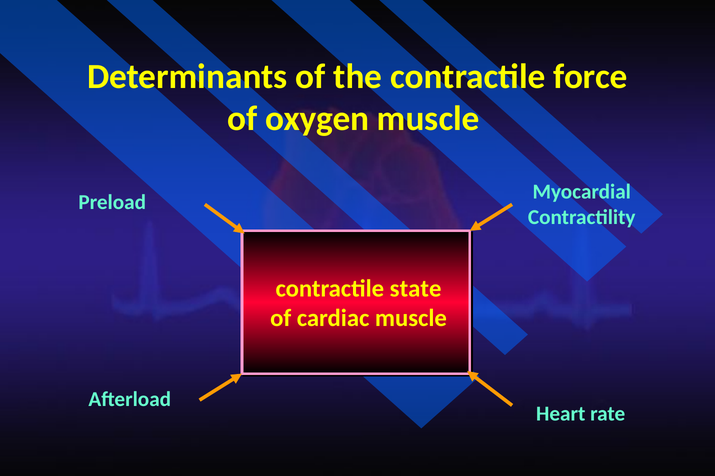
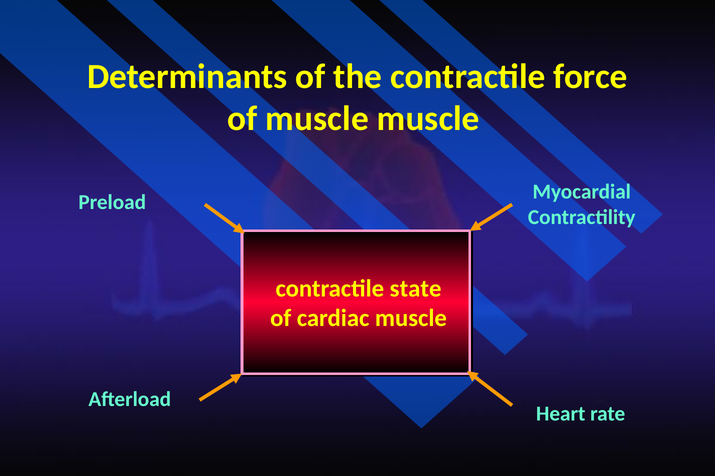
of oxygen: oxygen -> muscle (317, 119)
